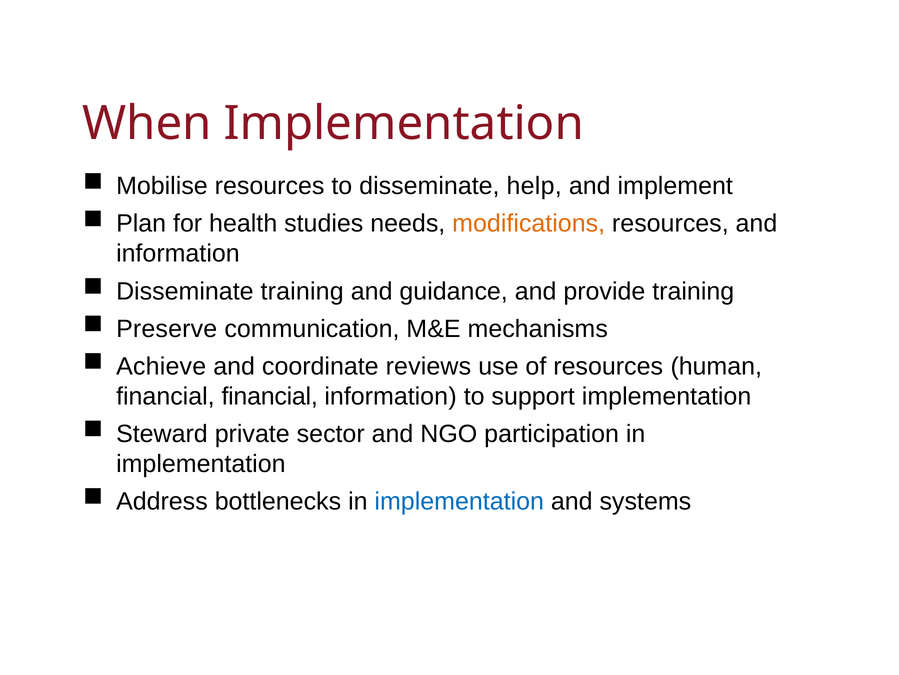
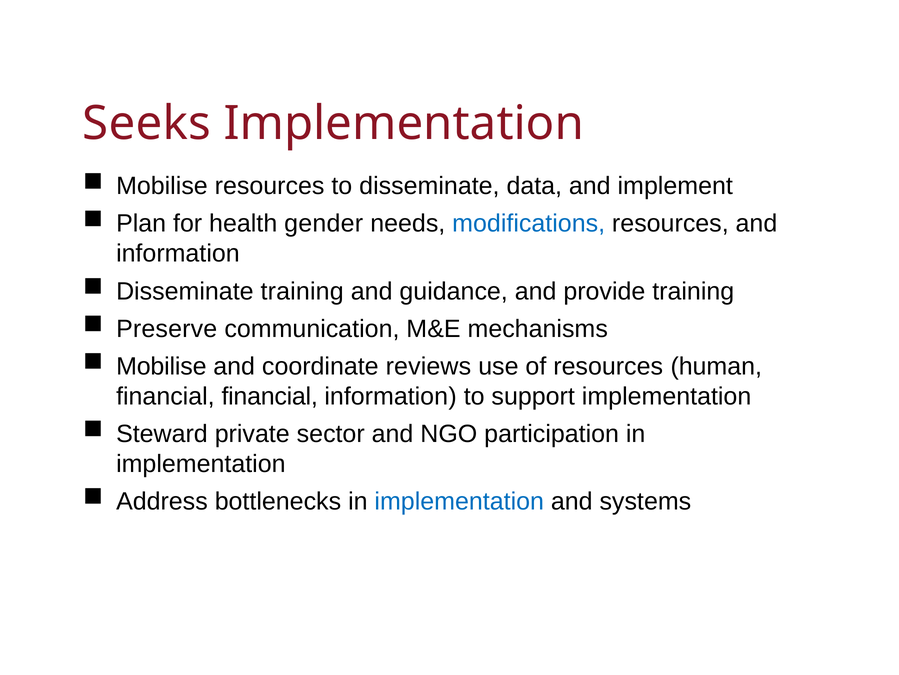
When: When -> Seeks (147, 123)
help: help -> data (534, 186)
studies: studies -> gender (324, 223)
modifications colour: orange -> blue (529, 223)
Achieve: Achieve -> Mobilise (161, 366)
